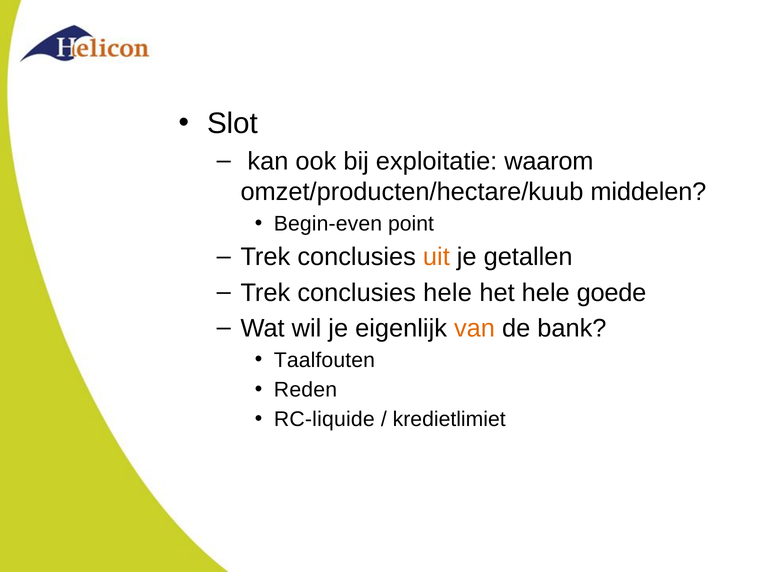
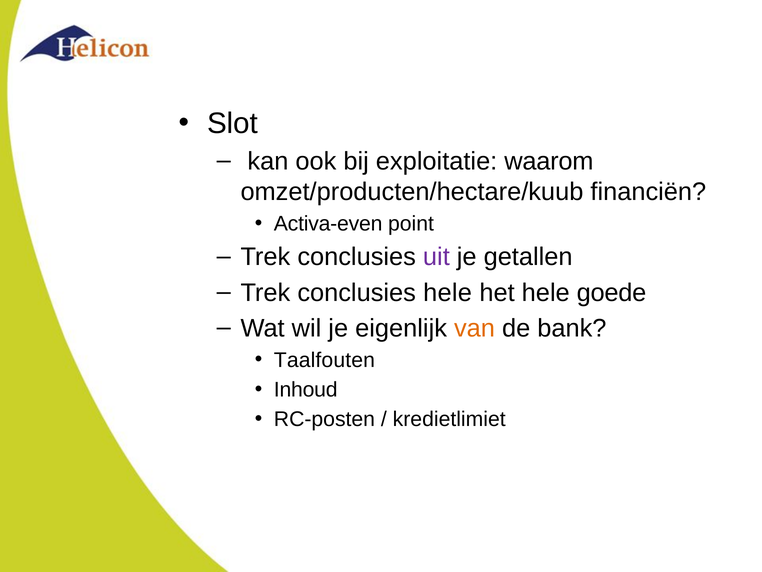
middelen: middelen -> financiën (648, 192)
Begin-even: Begin-even -> Activa-even (328, 224)
uit colour: orange -> purple (436, 257)
Reden: Reden -> Inhoud (306, 389)
RC-liquide: RC-liquide -> RC-posten (324, 419)
